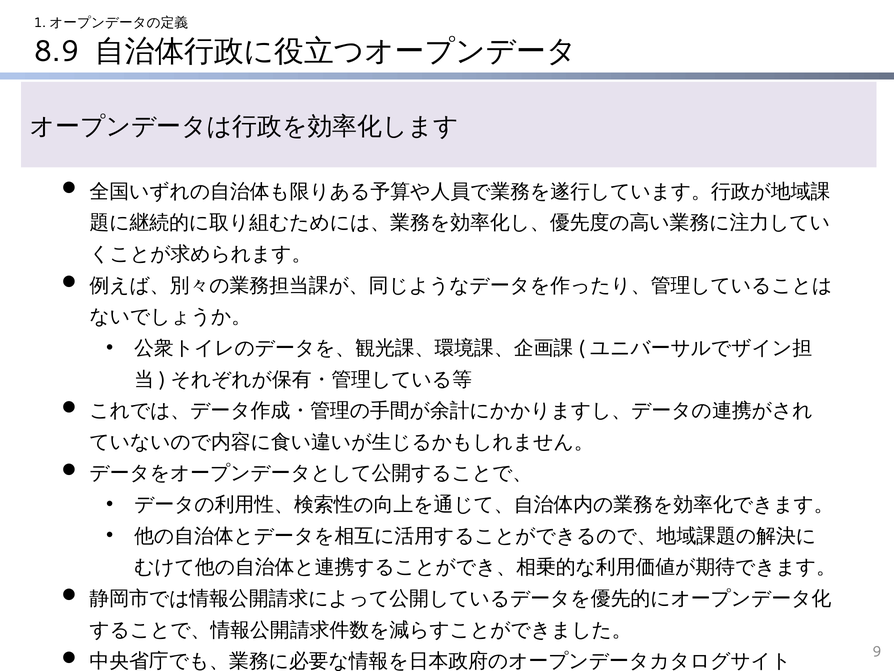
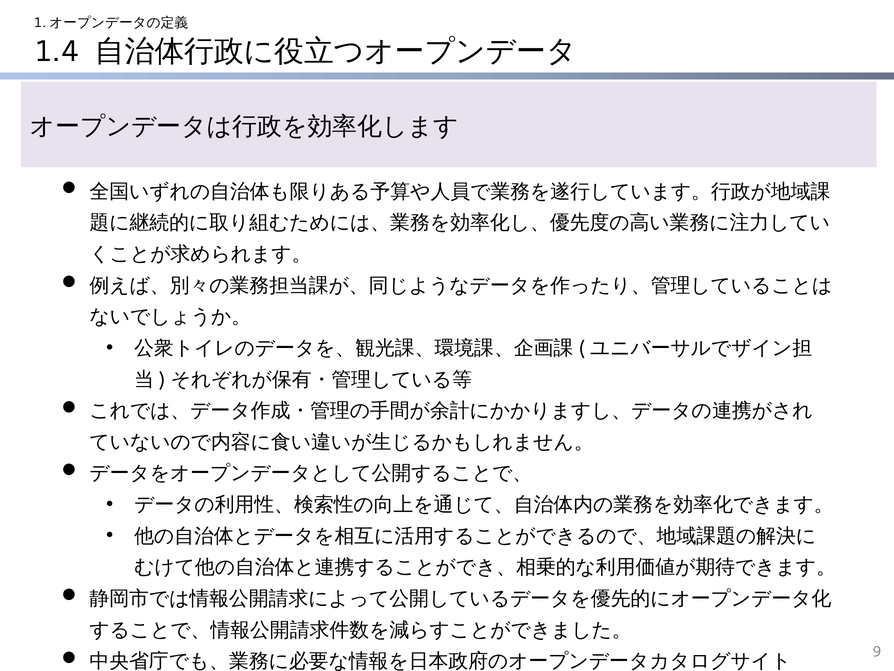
8.9: 8.9 -> 1.4 (57, 51)
